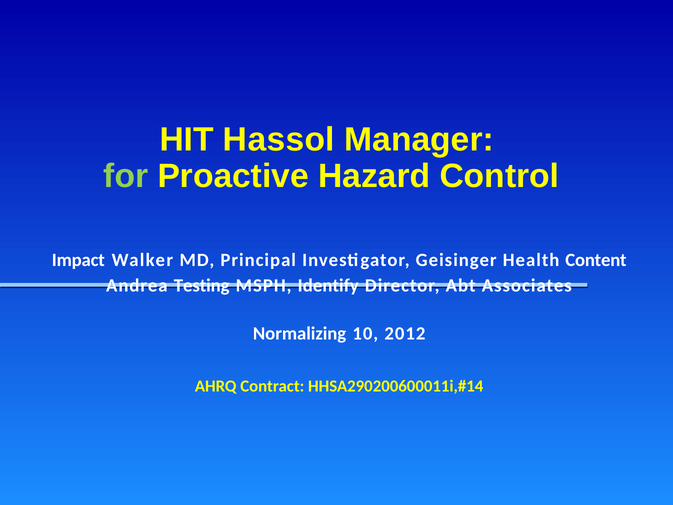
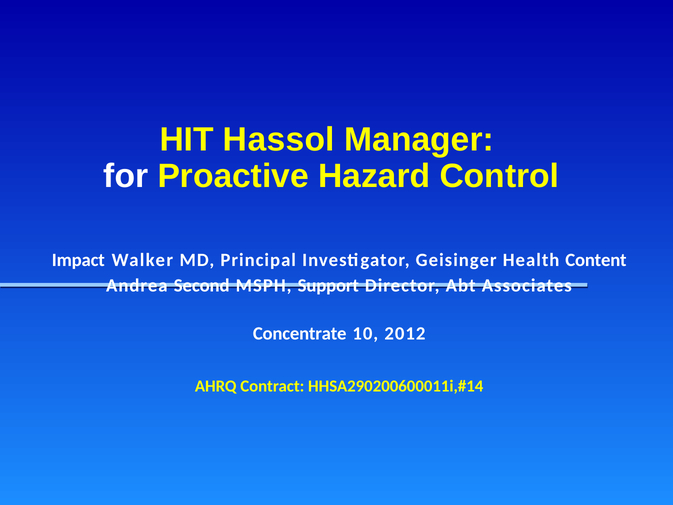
for colour: light green -> white (126, 176)
Testing: Testing -> Second (202, 285)
Identify: Identify -> Support (328, 285)
Normalizing: Normalizing -> Concentrate (300, 334)
